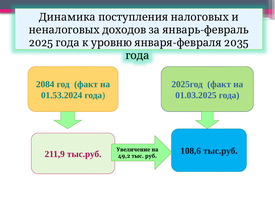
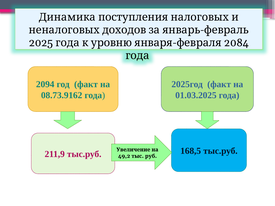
2035: 2035 -> 2084 (236, 43)
2084: 2084 -> 2094 (45, 84)
01.53.2024: 01.53.2024 -> 08.73.9162 (62, 95)
108,6: 108,6 -> 168,5 (191, 151)
